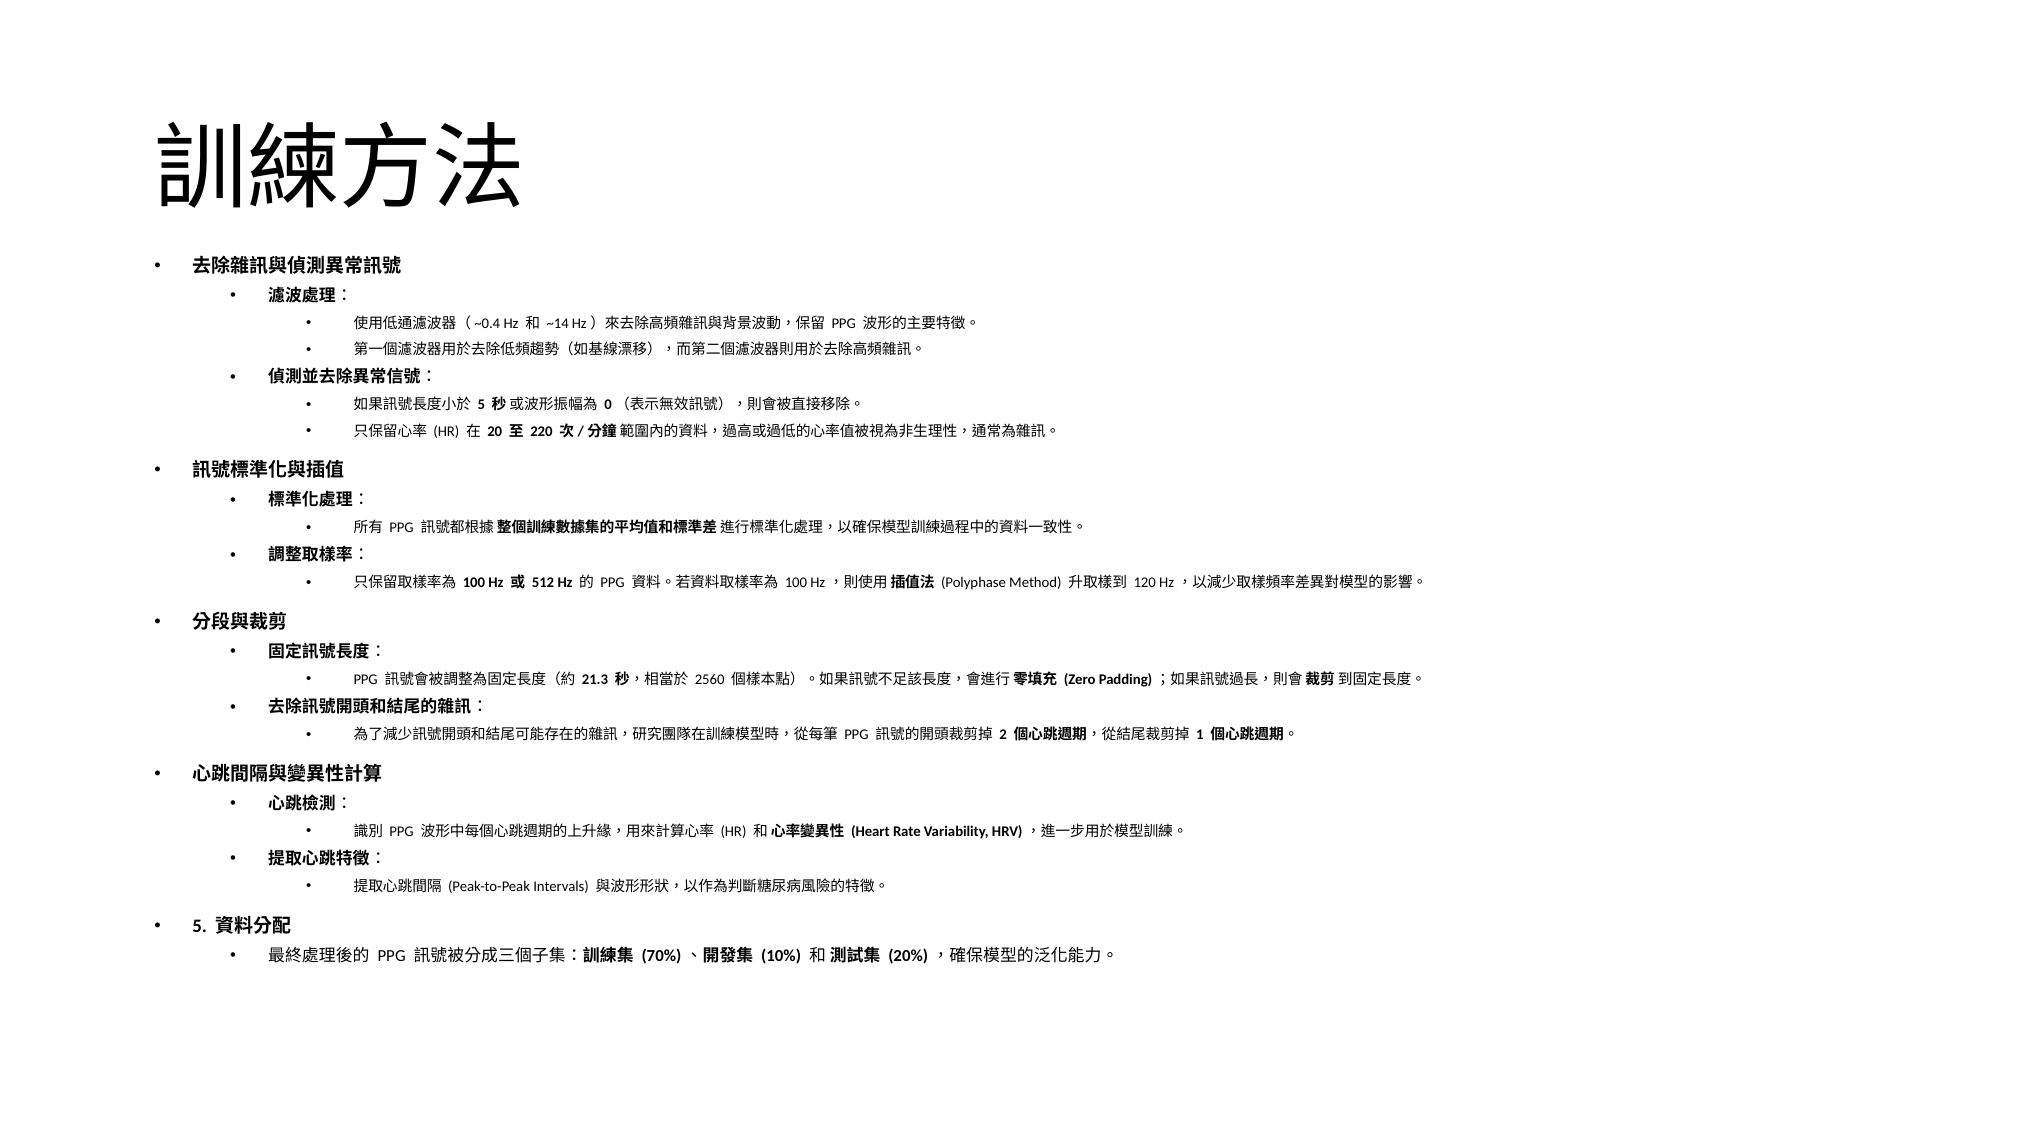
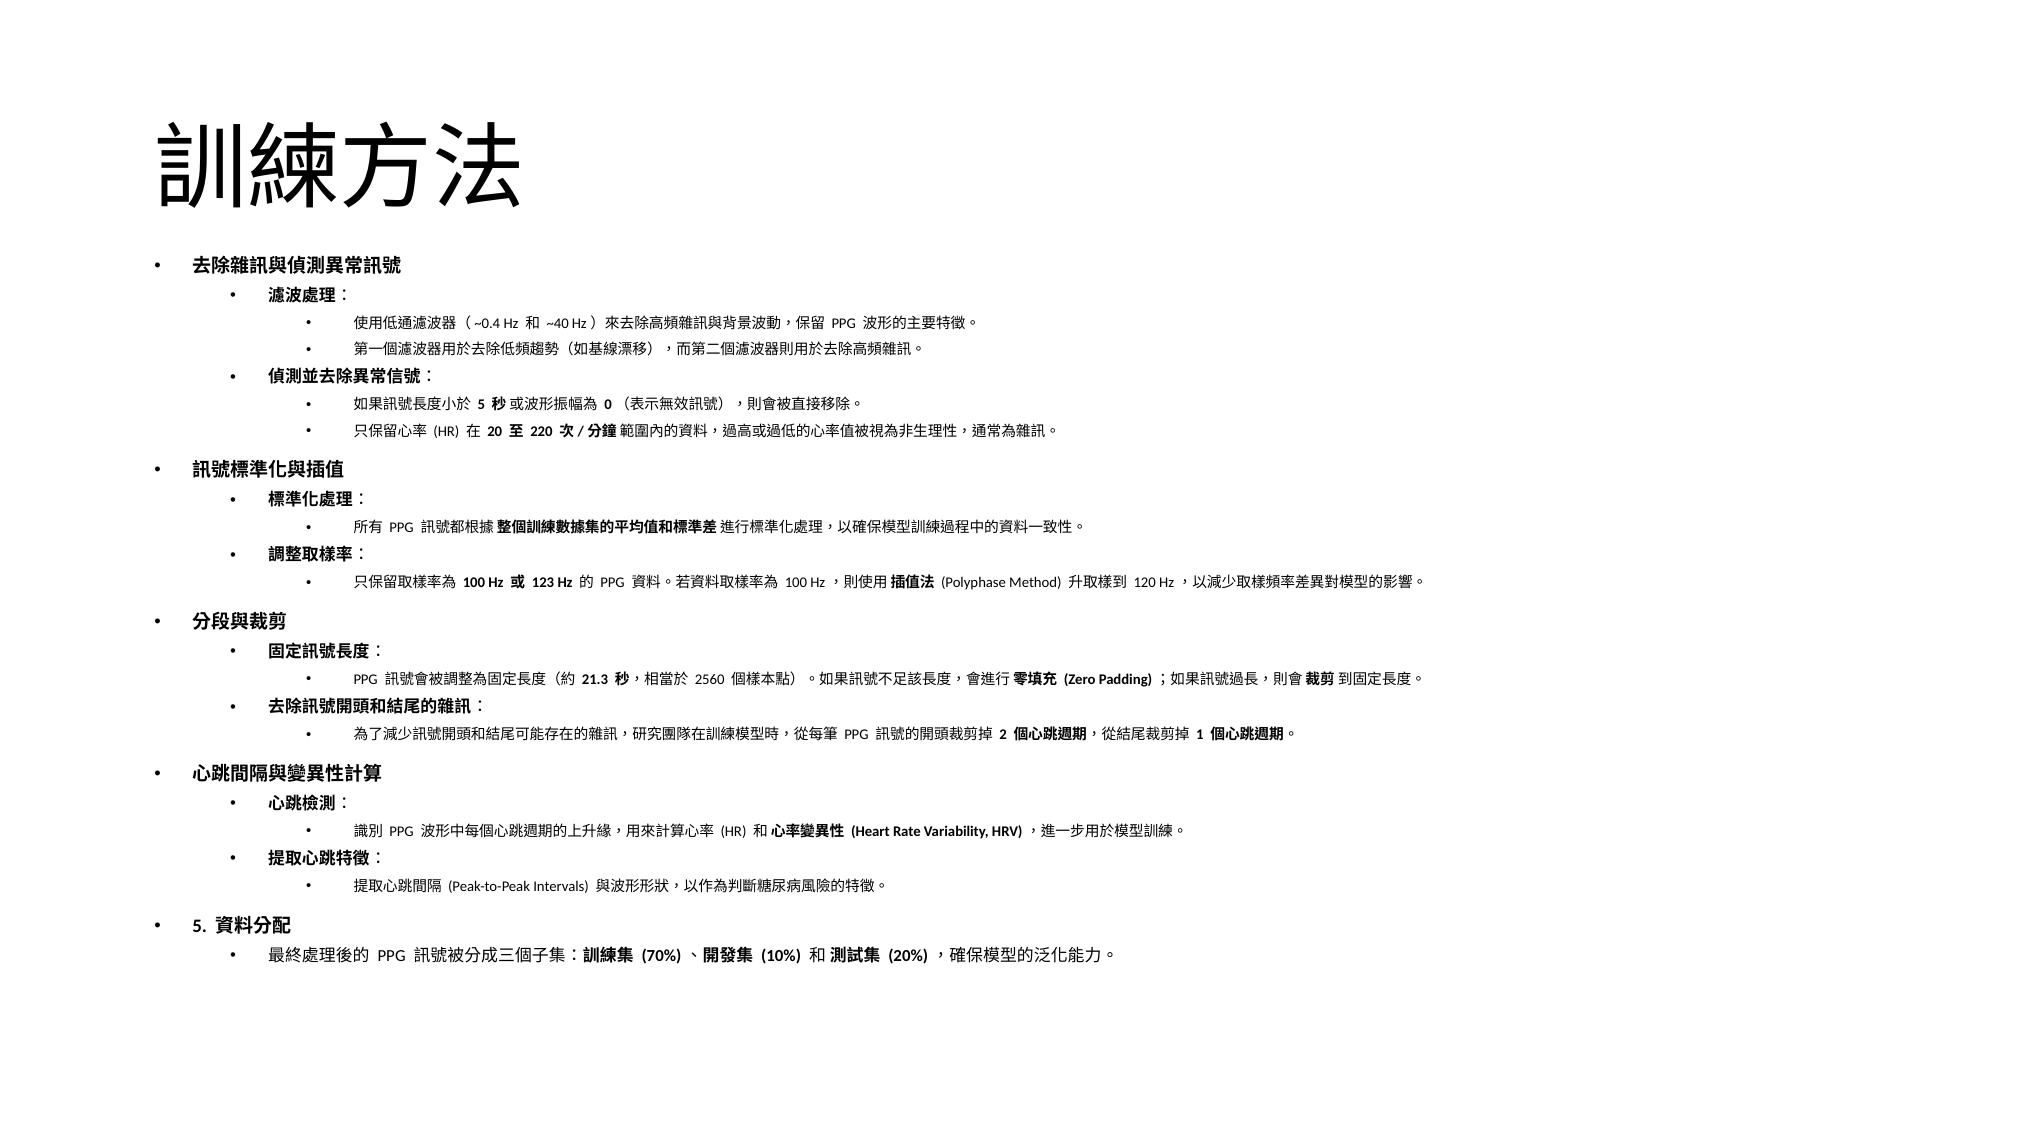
~14: ~14 -> ~40 (558, 323)
512: 512 -> 123 (543, 583)
